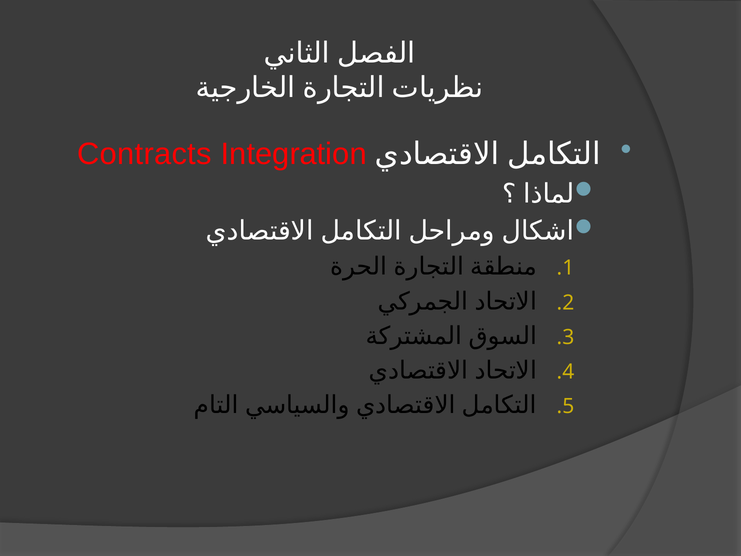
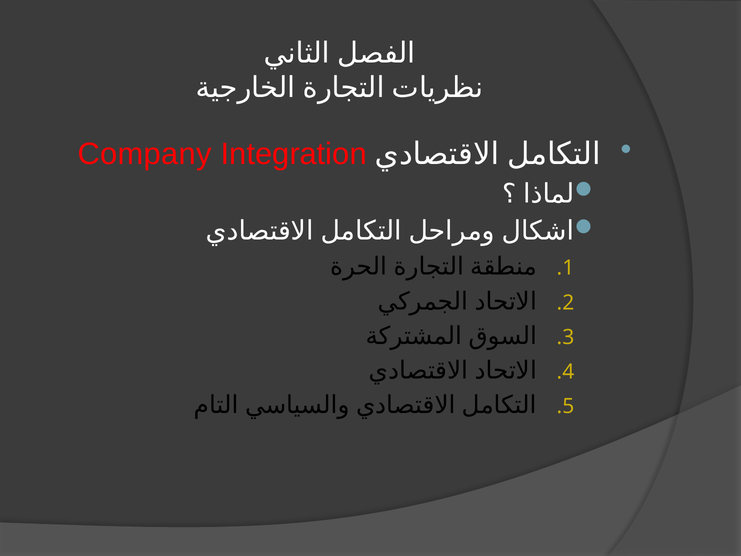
Contracts: Contracts -> Company (144, 154)
